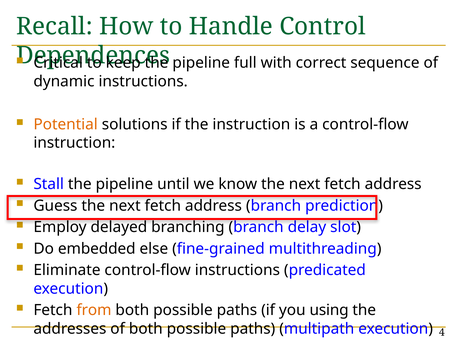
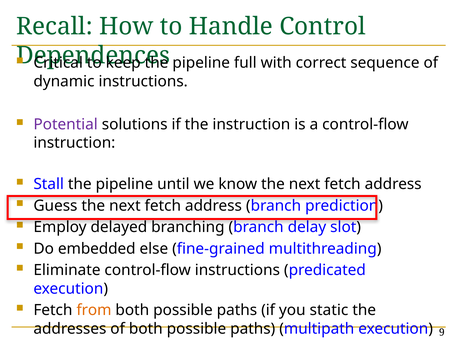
Potential colour: orange -> purple (66, 124)
using: using -> static (329, 310)
4: 4 -> 9 (442, 332)
